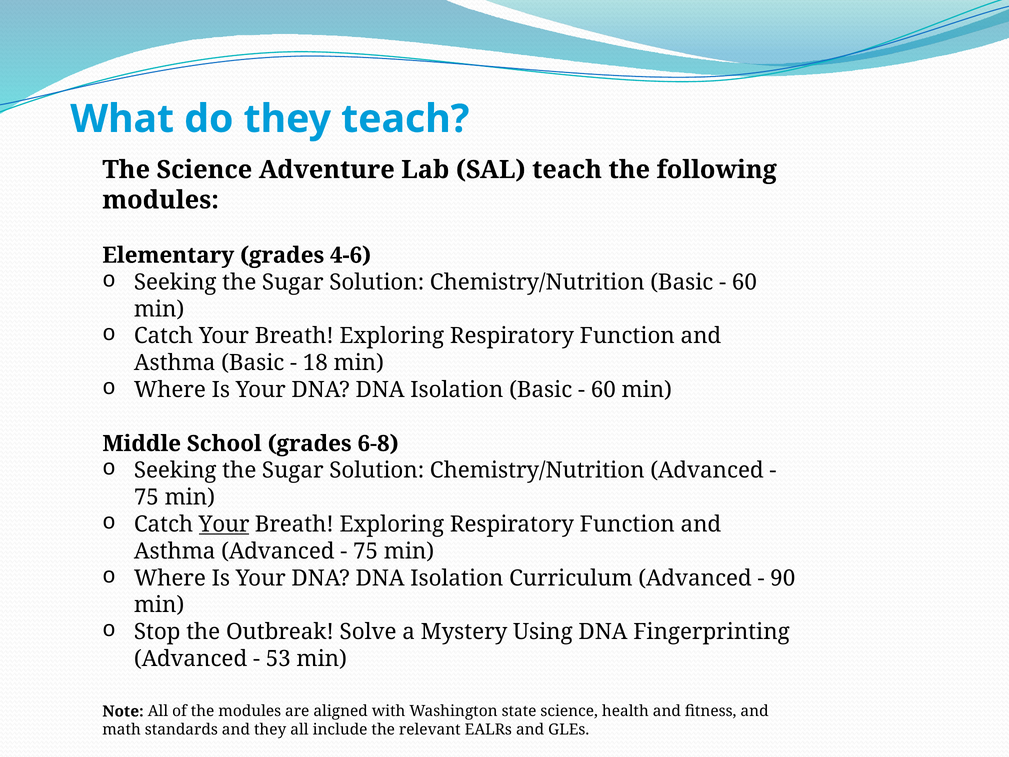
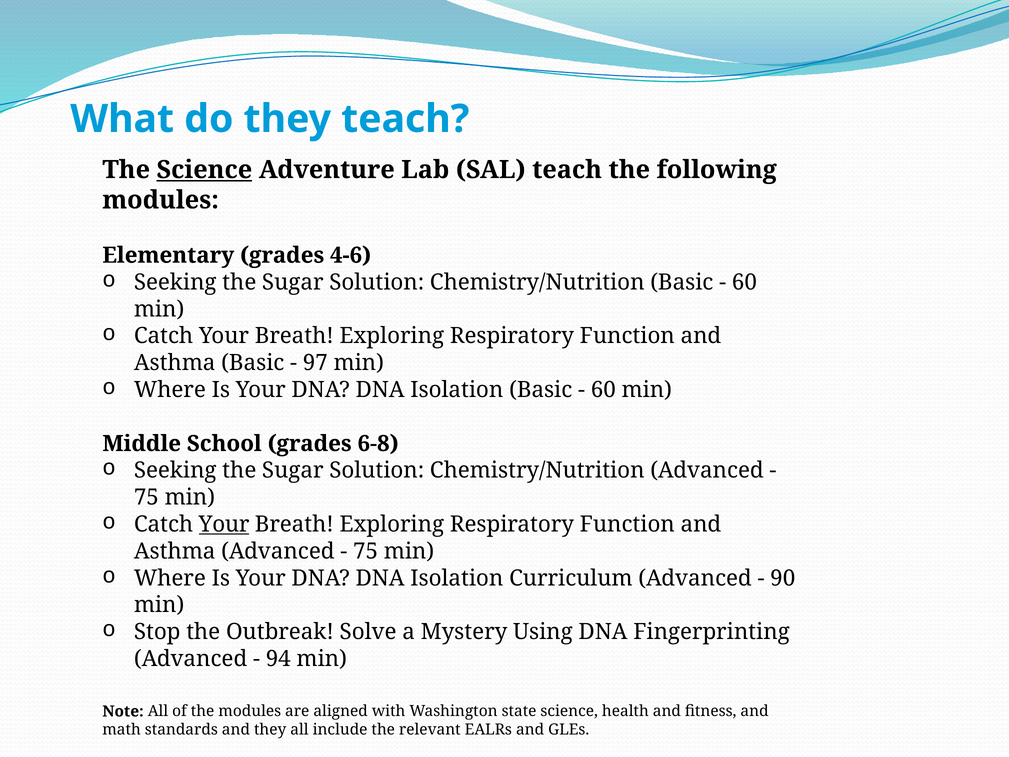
Science underline: none -> present (204, 170)
18: 18 -> 97 (315, 363)
53: 53 -> 94 (278, 659)
